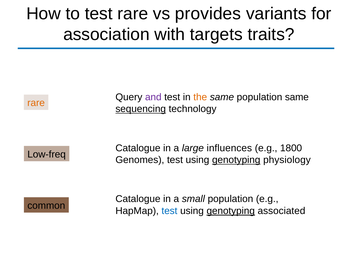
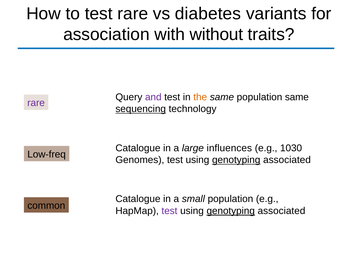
provides: provides -> diabetes (208, 14)
targets: targets -> without (216, 34)
rare colour: orange -> purple (36, 103)
1800: 1800 -> 1030 (291, 148)
physiology: physiology -> associated (287, 160)
test colour: blue -> purple (169, 211)
